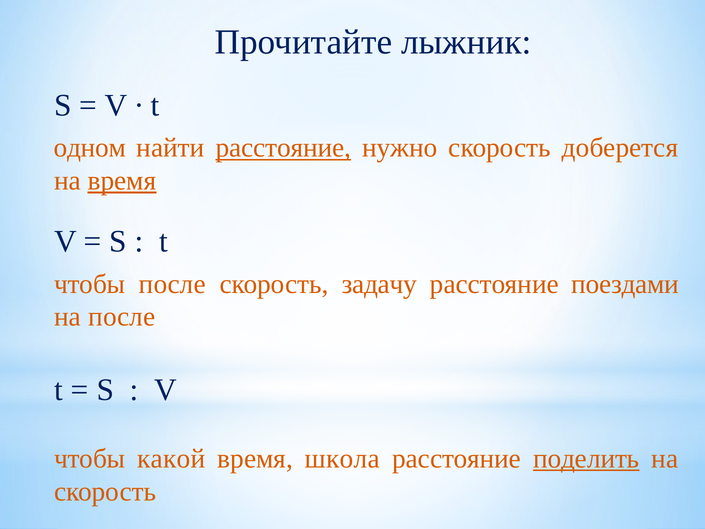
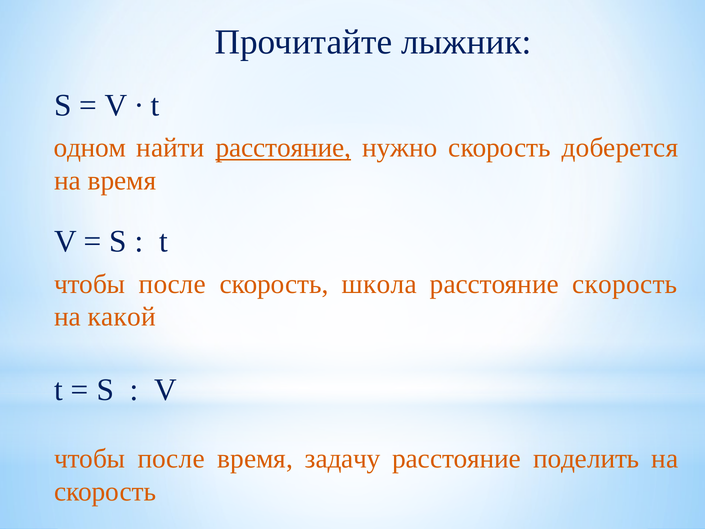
время underline: present -> none (122, 181)
задачу: задачу -> школа (379, 284)
расстояние поездами: поездами -> скорость (625, 284)
на после: после -> какой (122, 317)
какой: какой -> после (171, 458)
школа: школа -> задачу (343, 458)
поделить underline: present -> none (586, 458)
